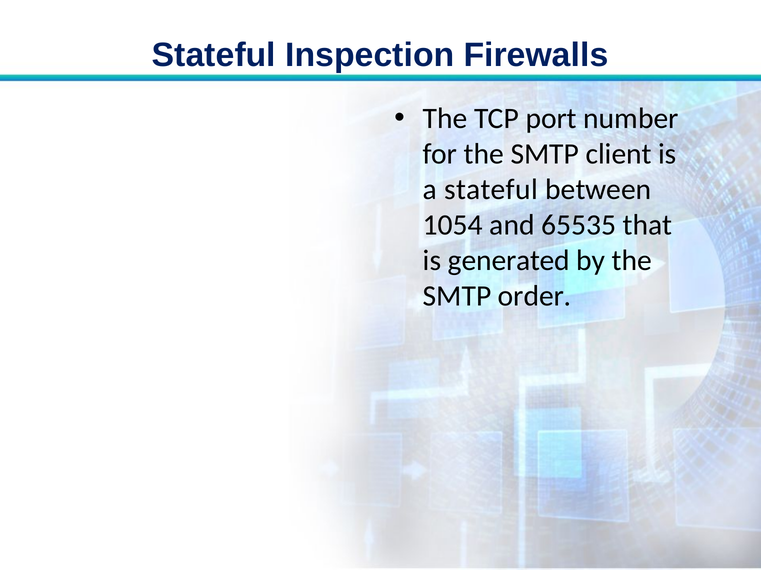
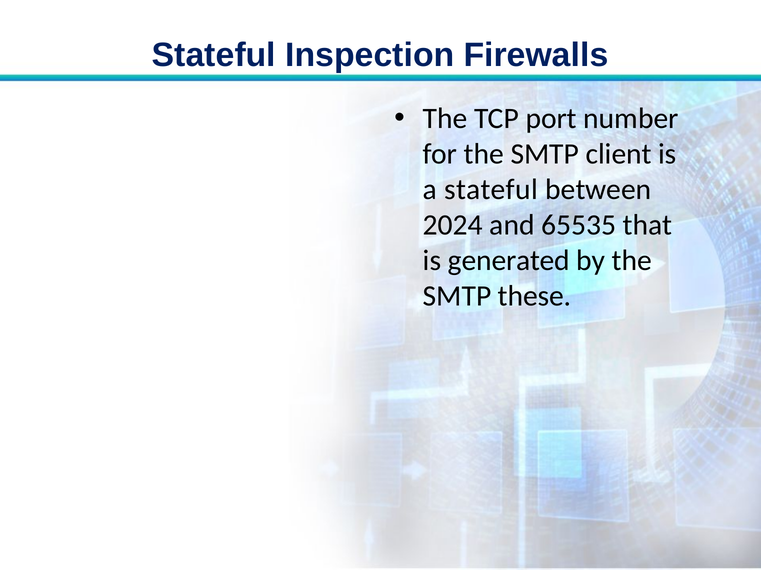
1054: 1054 -> 2024 (453, 225)
order: order -> these (535, 296)
